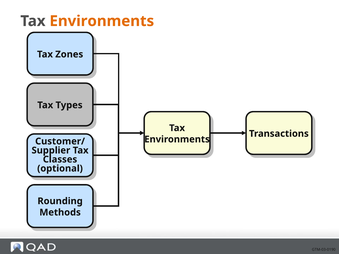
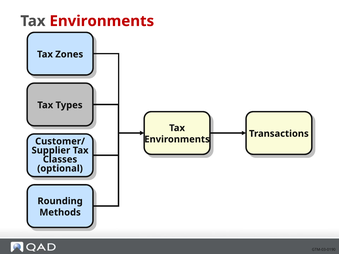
Environments colour: orange -> red (102, 21)
